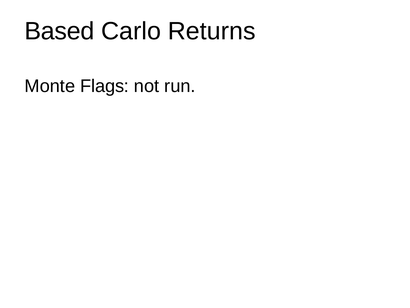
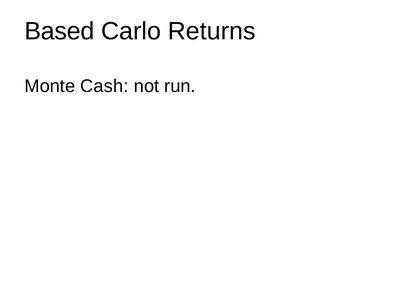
Flags: Flags -> Cash (104, 86)
